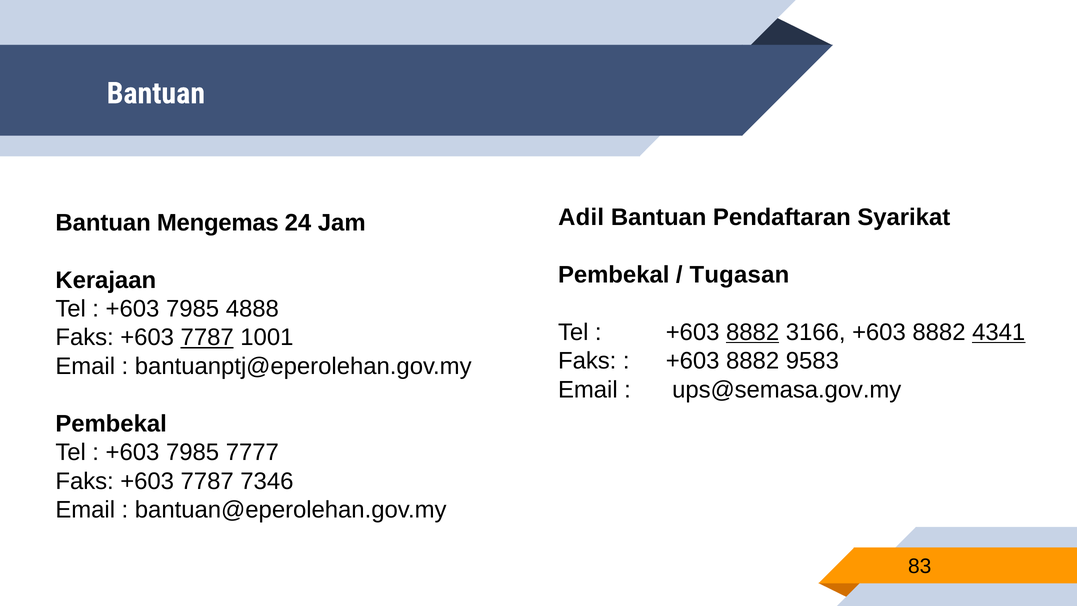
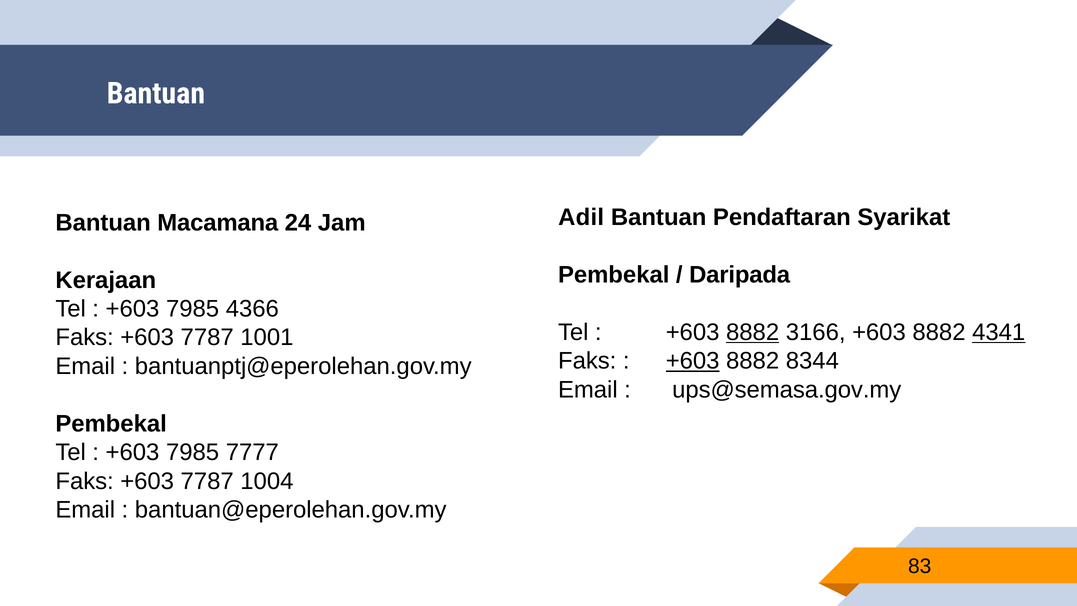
Mengemas: Mengemas -> Macamana (218, 223)
Tugasan: Tugasan -> Daripada (740, 275)
4888: 4888 -> 4366 (252, 309)
7787 underline: present -> none (207, 338)
+603 underline: none -> present (693, 361)
9583: 9583 -> 8344 (812, 361)
7346: 7346 -> 1004 (267, 481)
